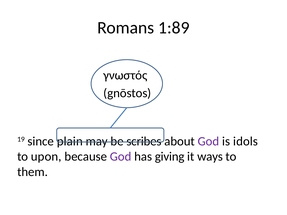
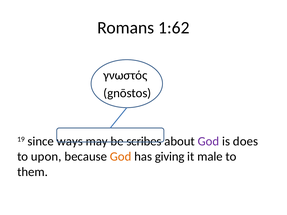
1:89: 1:89 -> 1:62 (174, 28)
plain: plain -> ways (70, 141)
idols: idols -> does (246, 141)
God colour: purple -> orange (121, 157)
ways: ways -> male (210, 157)
